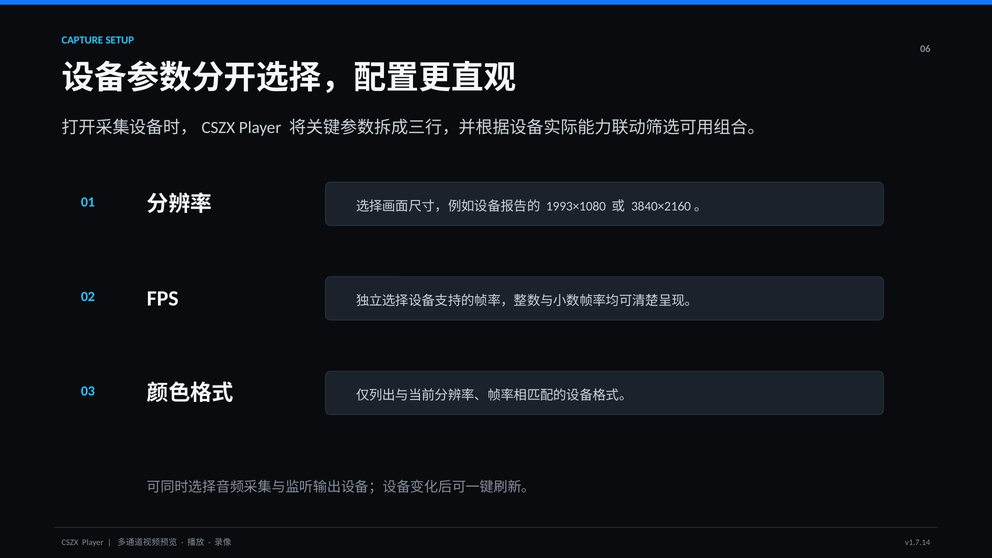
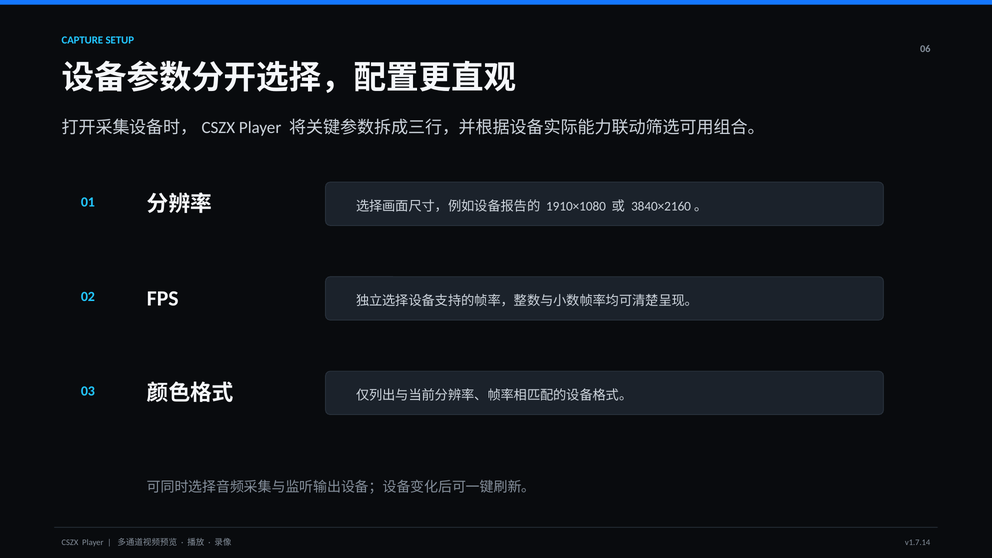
1993×1080: 1993×1080 -> 1910×1080 (576, 206)
